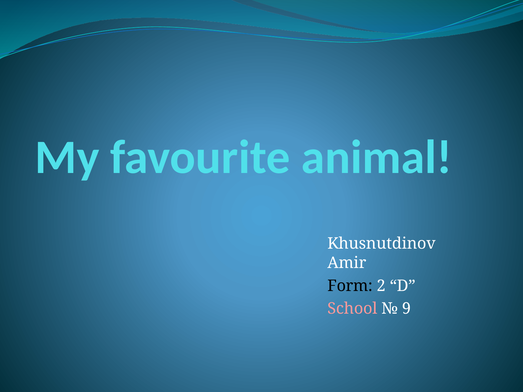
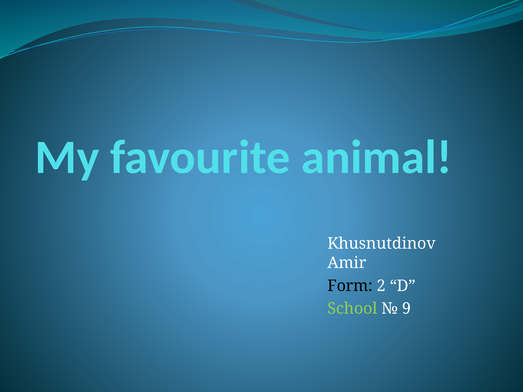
School colour: pink -> light green (352, 309)
